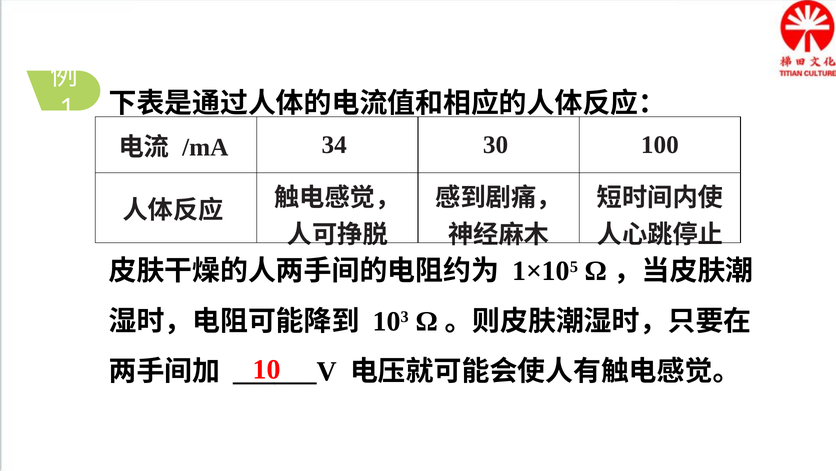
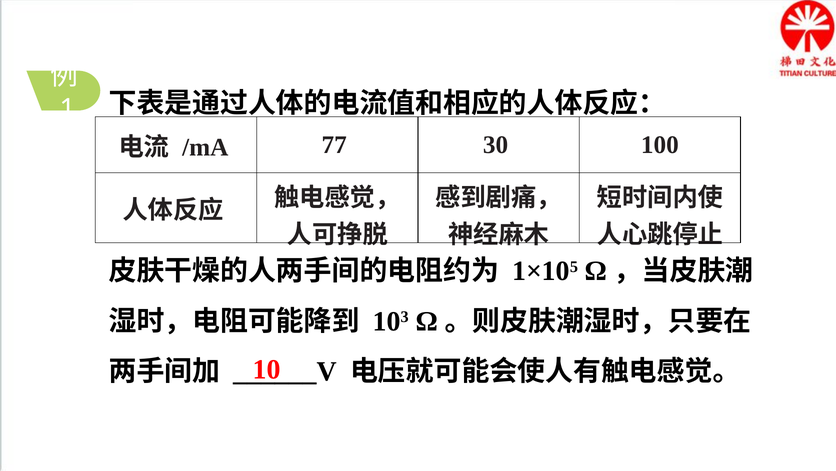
34: 34 -> 77 (334, 145)
